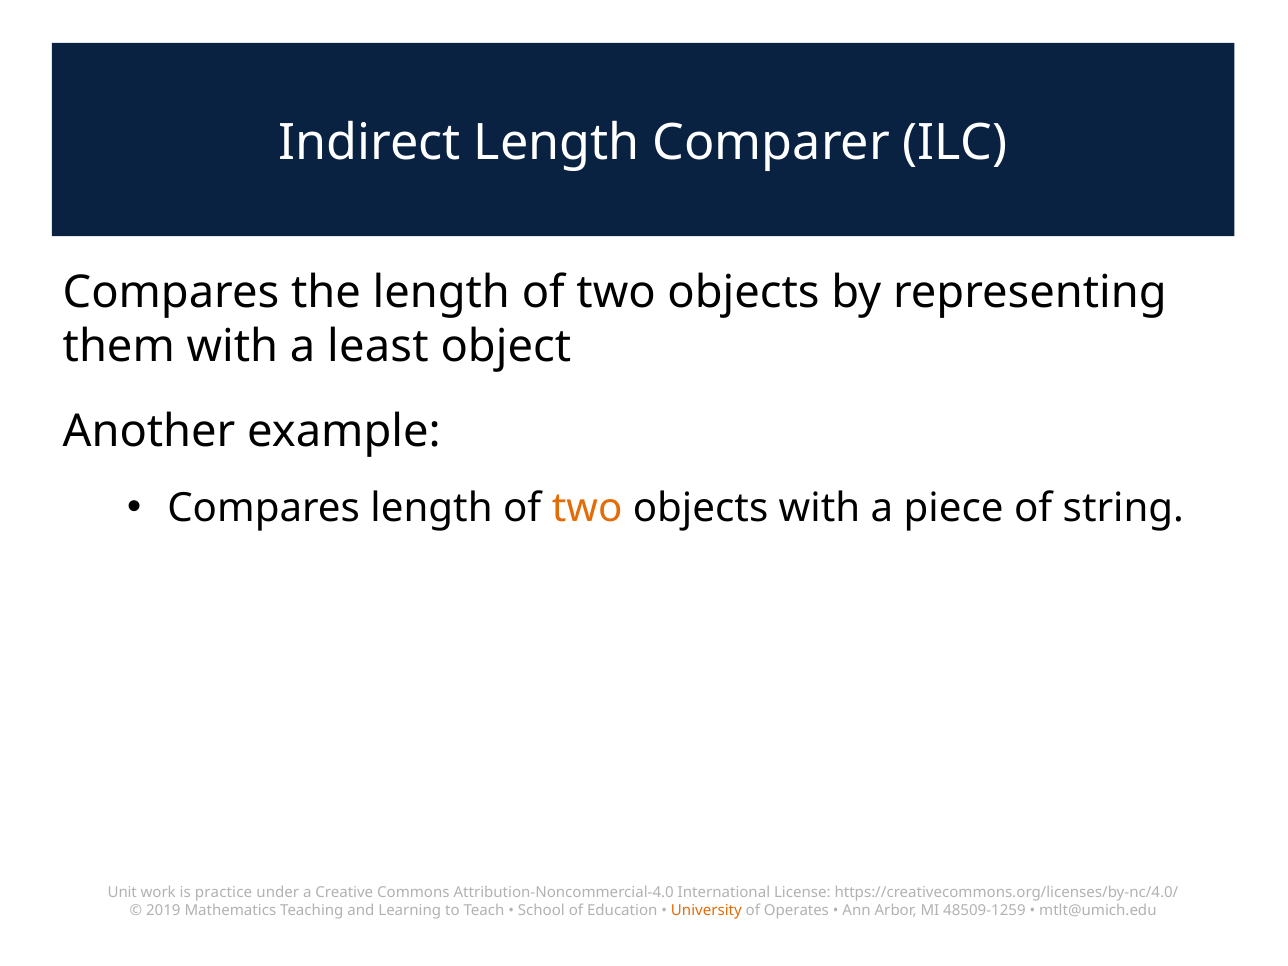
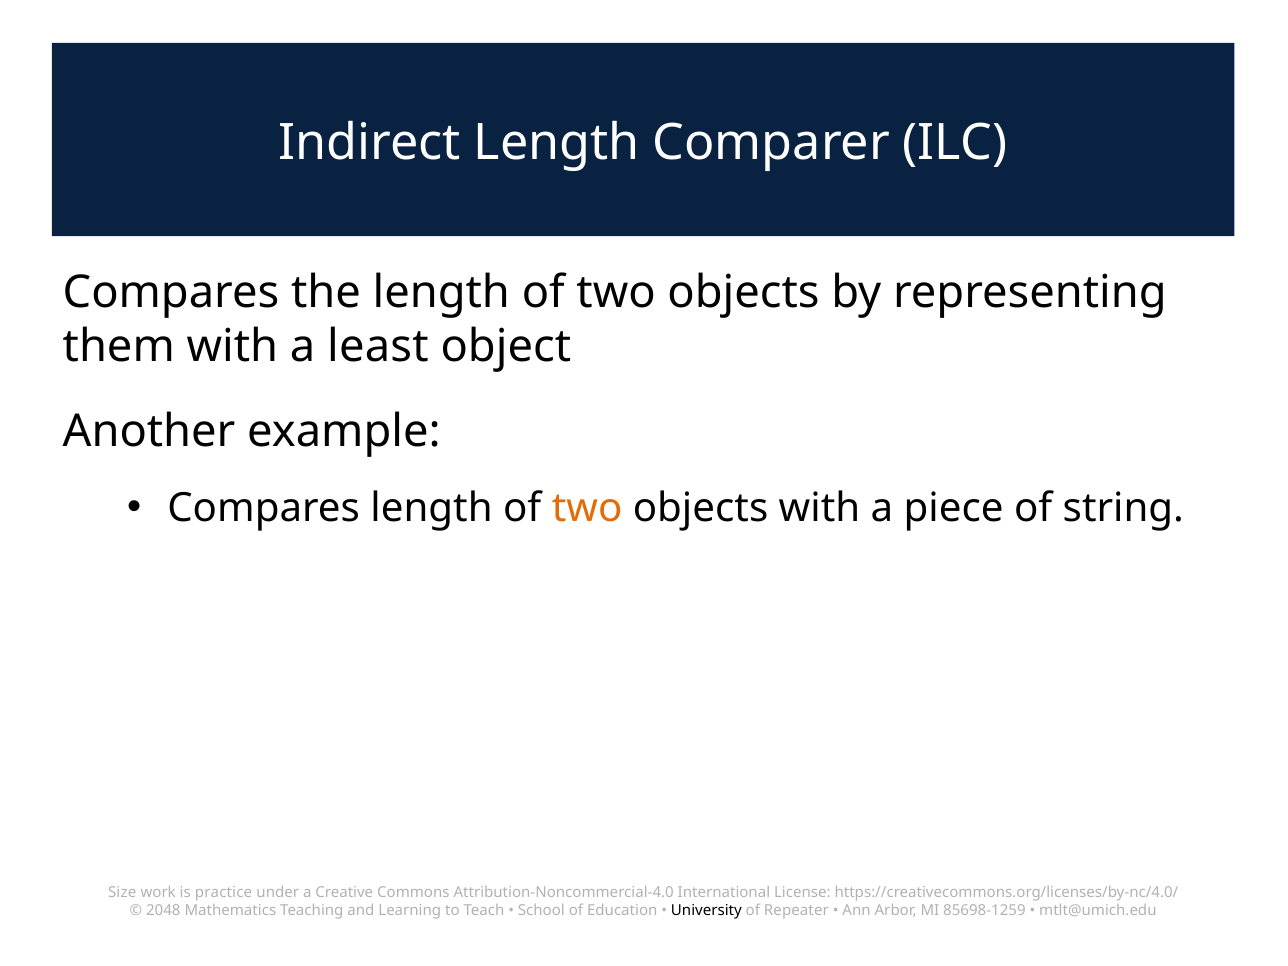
Unit: Unit -> Size (122, 893)
2019: 2019 -> 2048 (163, 911)
University colour: orange -> black (706, 911)
Operates: Operates -> Repeater (796, 911)
48509-1259: 48509-1259 -> 85698-1259 (984, 911)
